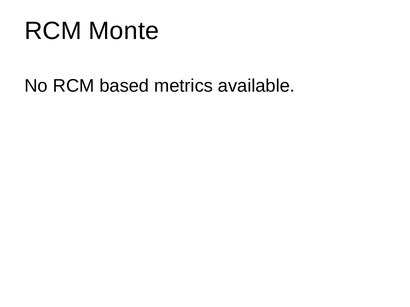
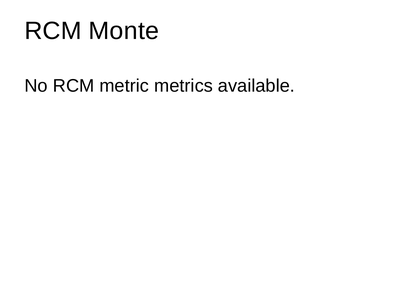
based: based -> metric (124, 86)
